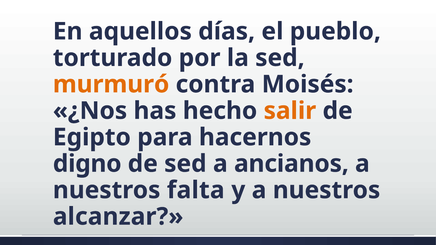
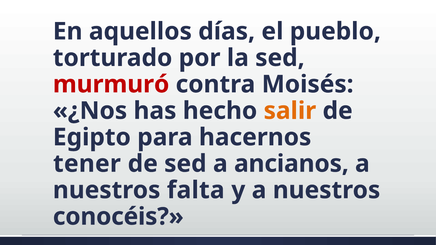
murmuró colour: orange -> red (111, 84)
digno: digno -> tener (87, 164)
alcanzar: alcanzar -> conocéis (118, 217)
